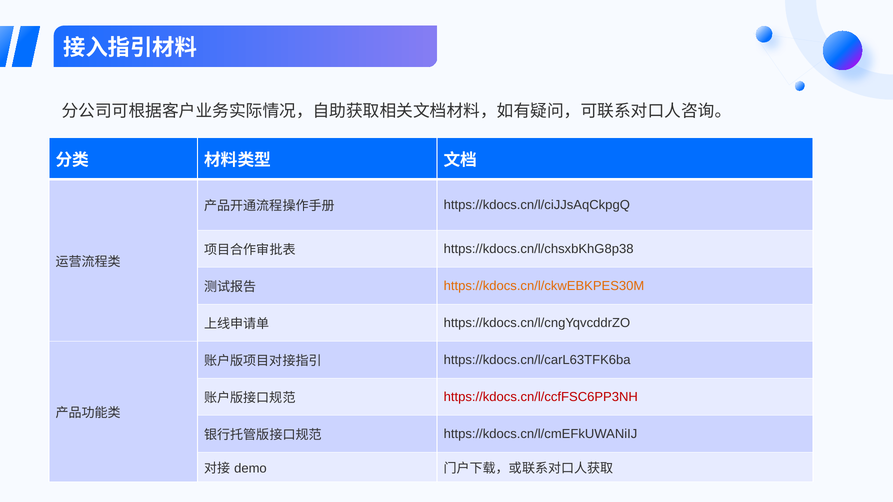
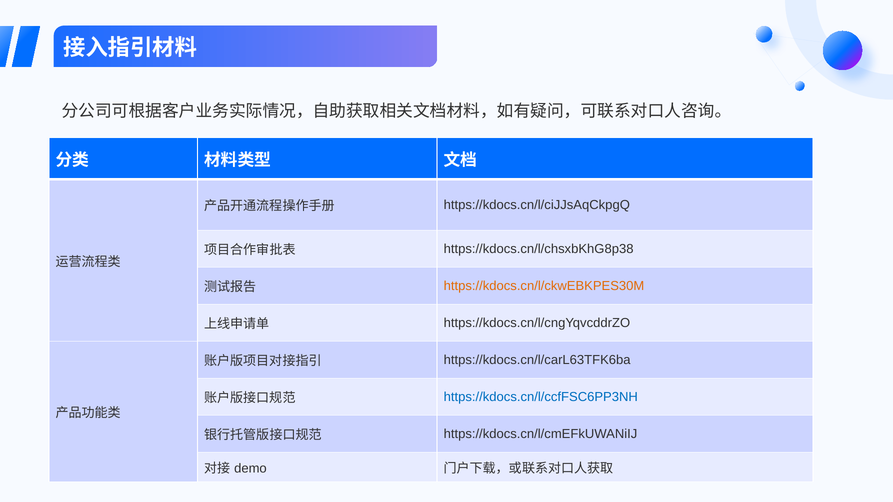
https://kdocs.cn/l/ccfFSC6PP3NH colour: red -> blue (541, 397)
